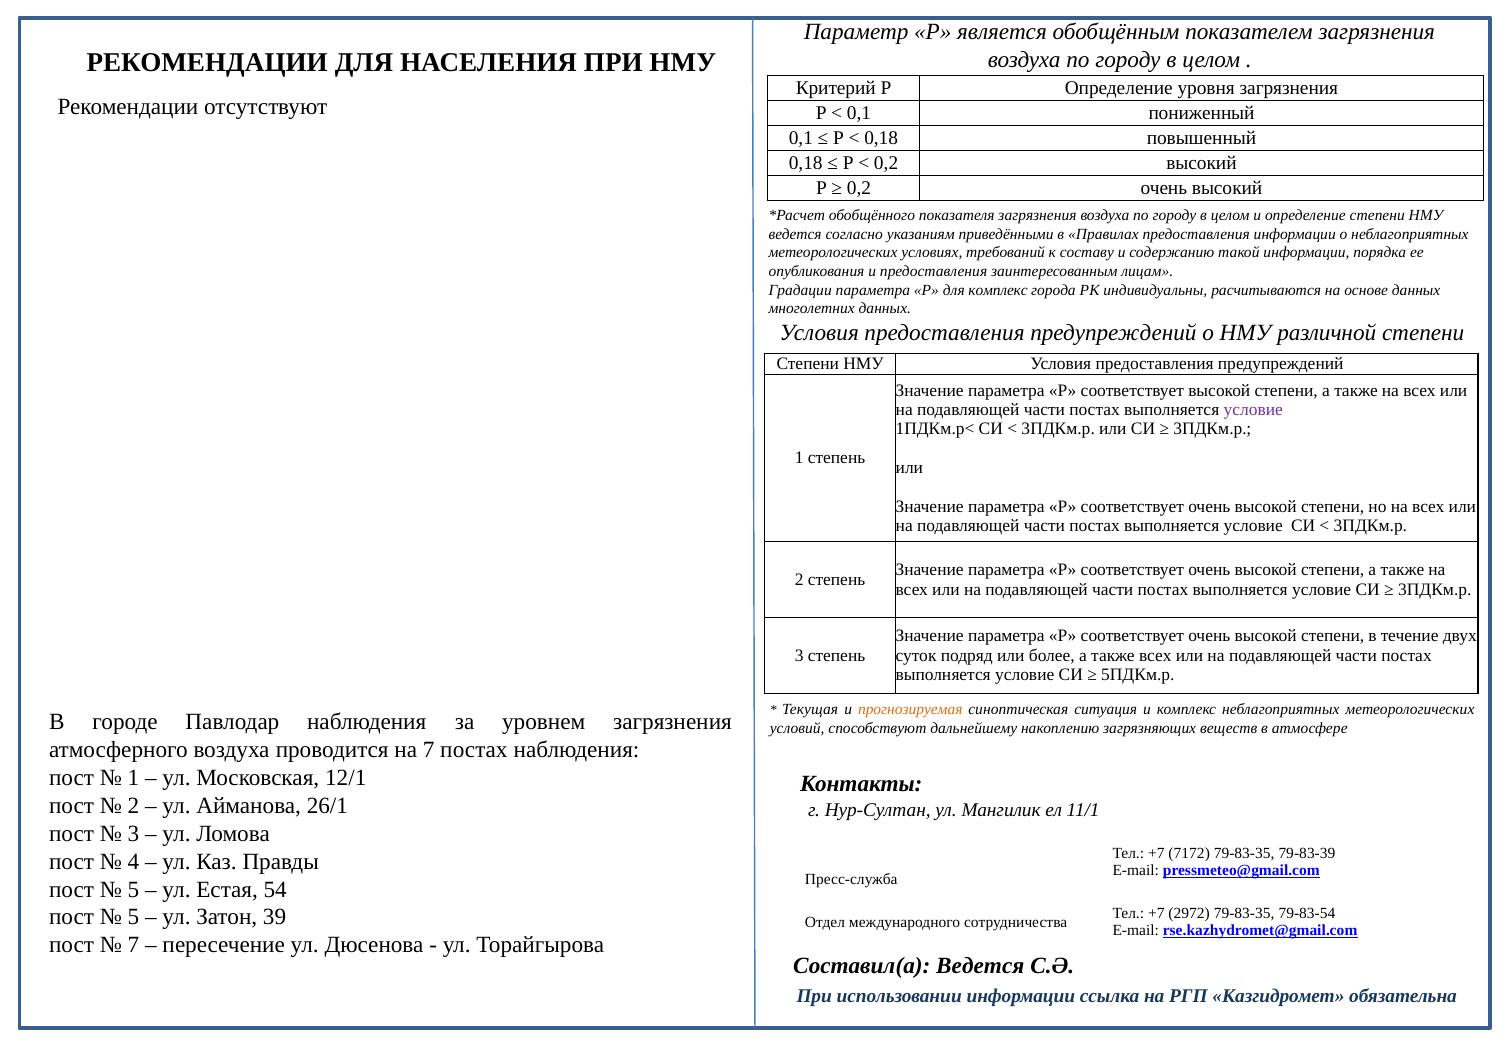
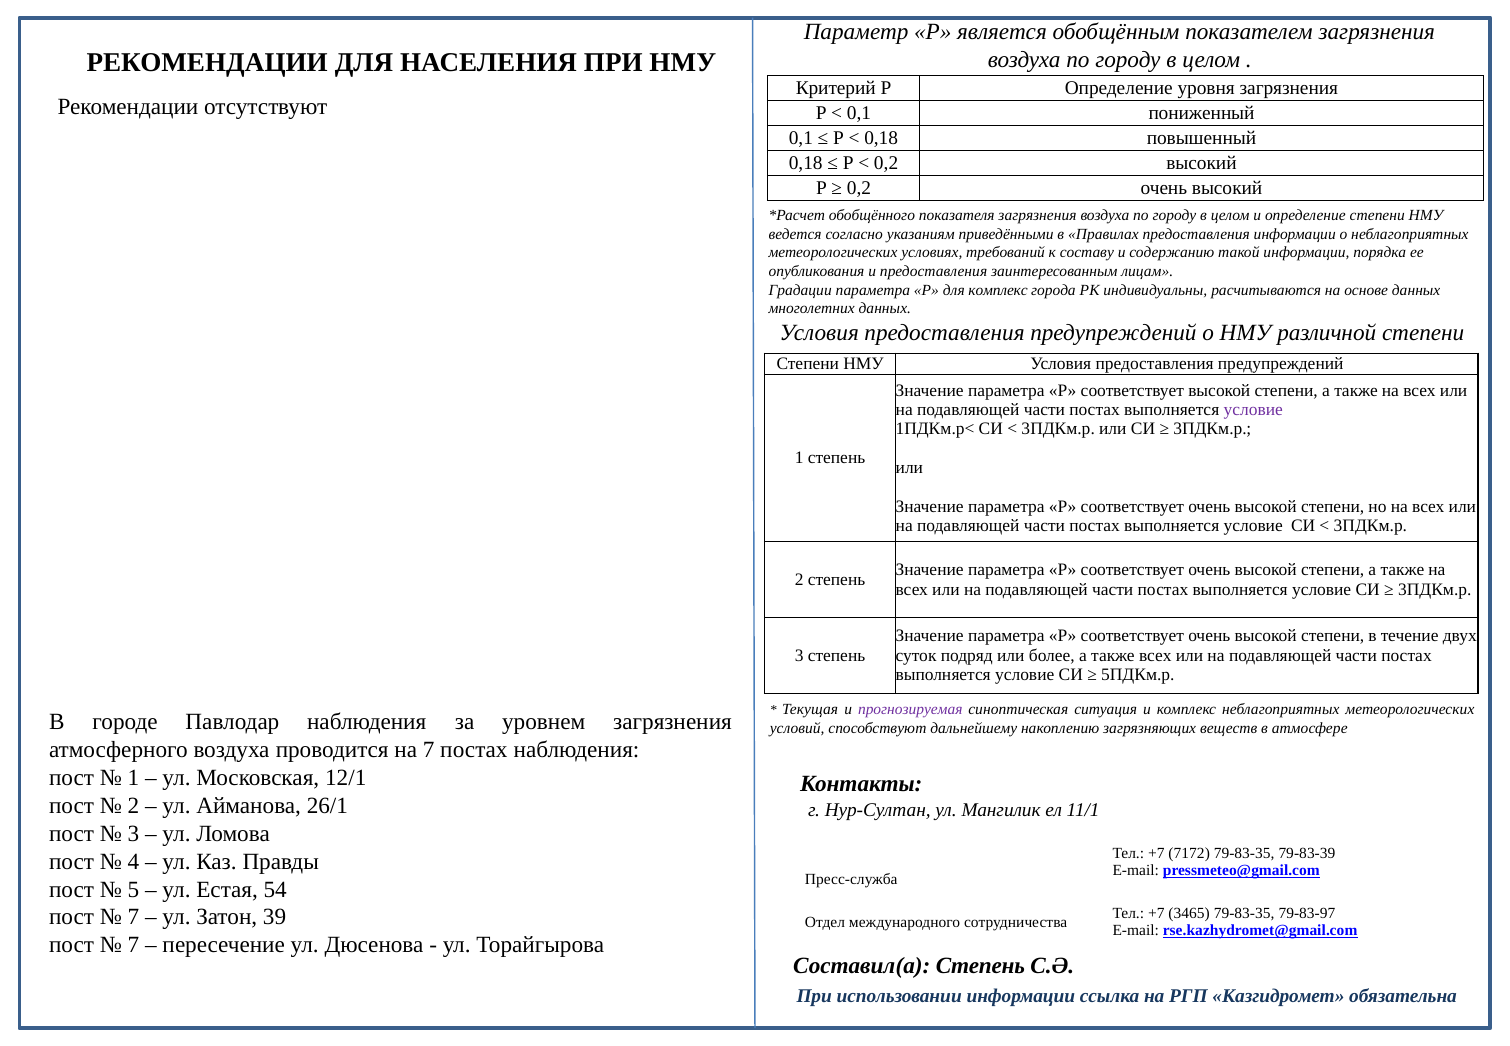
прогнозируемая colour: orange -> purple (910, 709)
2972: 2972 -> 3465 (1189, 913)
79-83-54: 79-83-54 -> 79-83-97 (1307, 913)
5: 5 -> 7 (134, 917)
Составил(а Ведется: Ведется -> Степень (980, 965)
